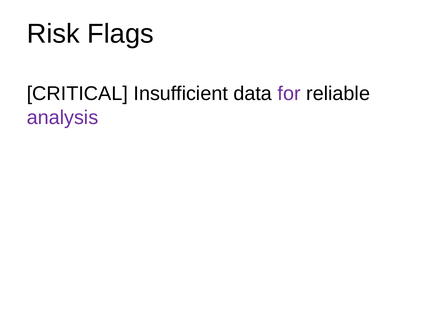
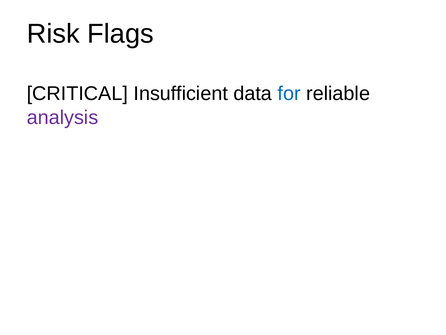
for colour: purple -> blue (289, 94)
